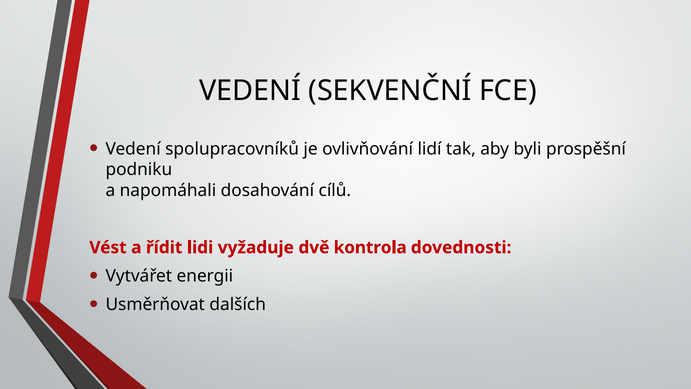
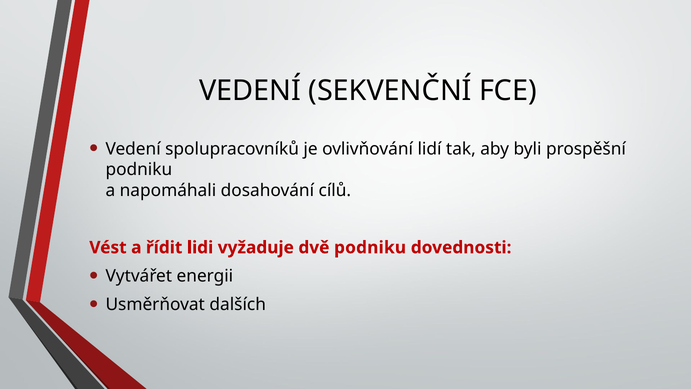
dvě kontrola: kontrola -> podniku (370, 247)
